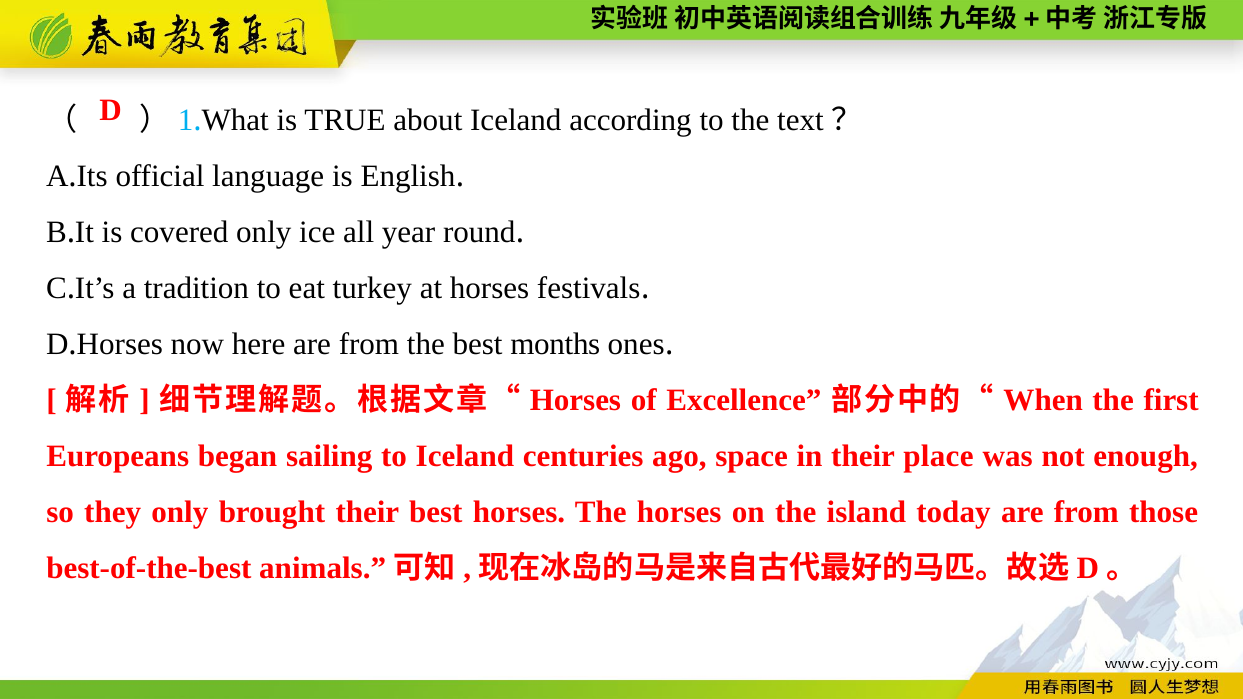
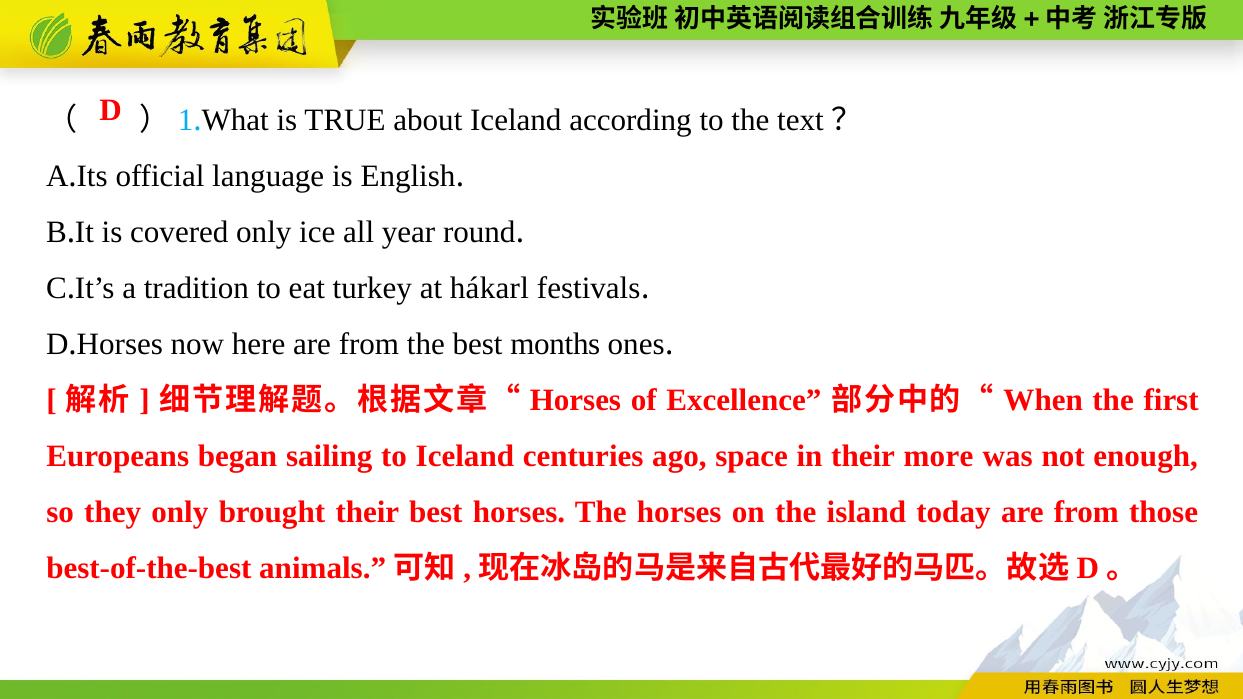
at horses: horses -> hákarl (489, 288)
place: place -> more (938, 456)
